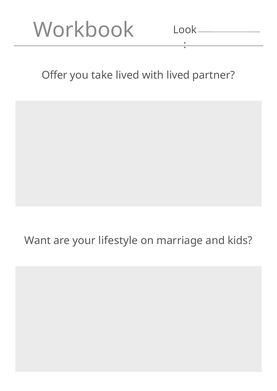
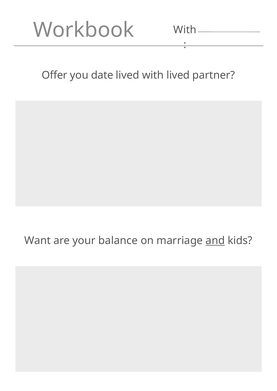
Look: Look -> With (185, 30)
take: take -> date (102, 75)
lifestyle: lifestyle -> balance (118, 241)
and underline: none -> present (215, 241)
